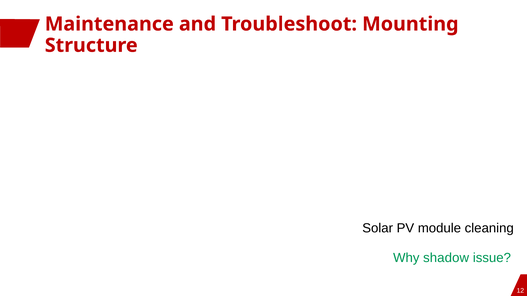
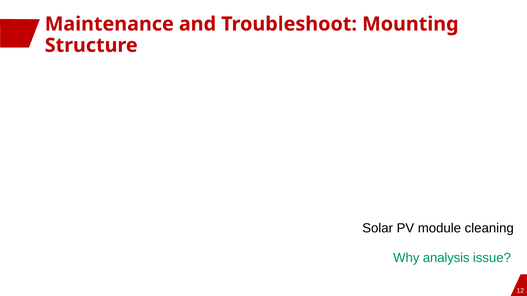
shadow: shadow -> analysis (446, 258)
